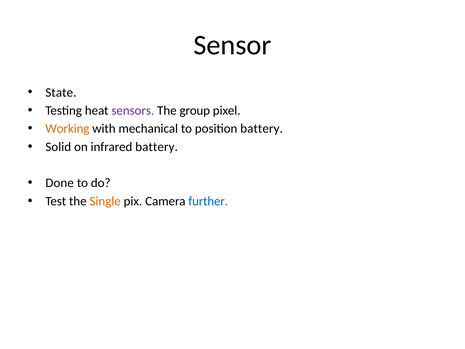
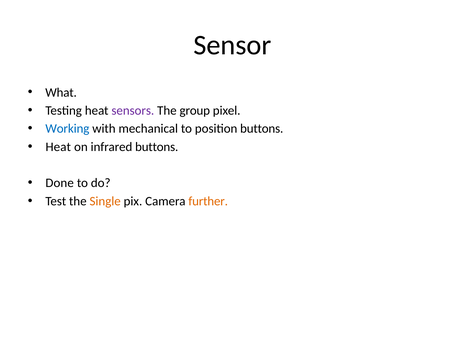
State: State -> What (61, 92)
Working colour: orange -> blue (67, 129)
position battery: battery -> buttons (262, 129)
Solid: Solid -> Heat (58, 147)
infrared battery: battery -> buttons (157, 147)
further colour: blue -> orange (208, 201)
